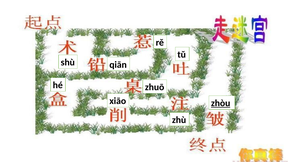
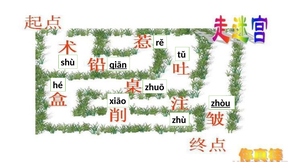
qiān underline: none -> present (118, 65)
